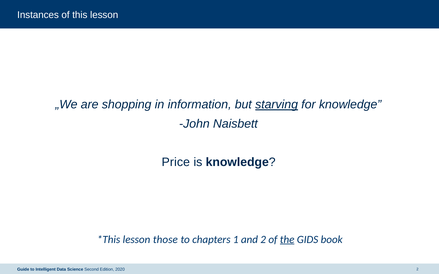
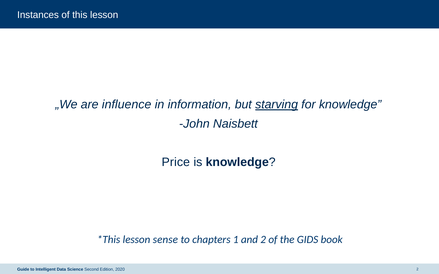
shopping: shopping -> influence (127, 105)
those: those -> sense (165, 240)
the underline: present -> none (287, 240)
